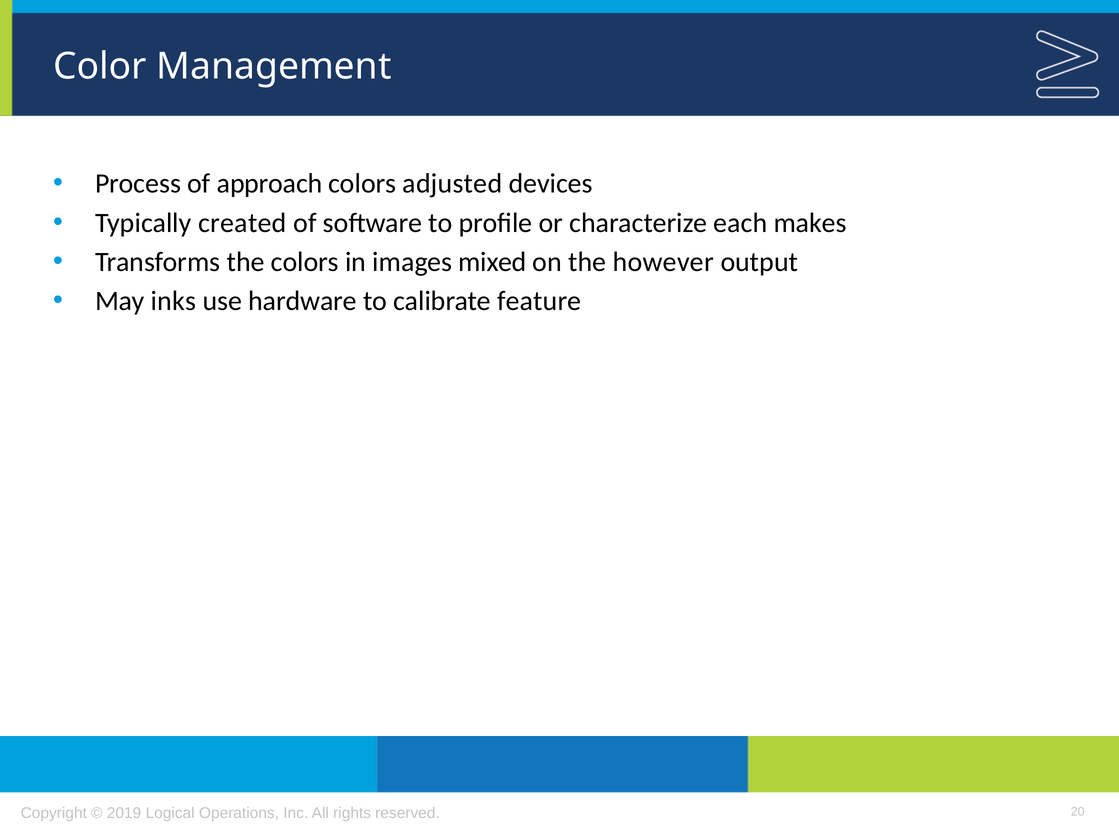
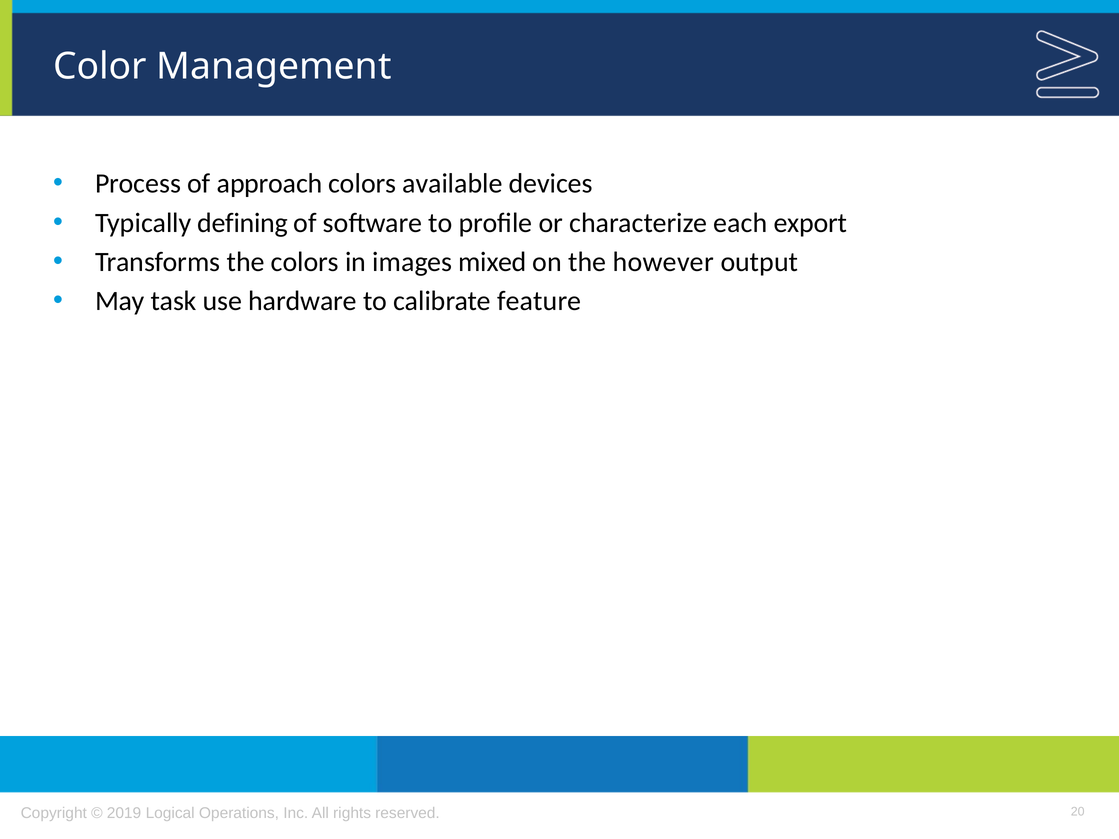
adjusted: adjusted -> available (452, 184)
created: created -> defining (243, 223)
makes: makes -> export (810, 223)
inks: inks -> task (174, 301)
